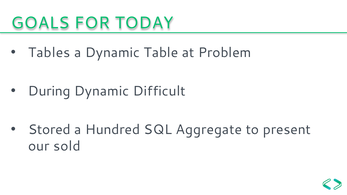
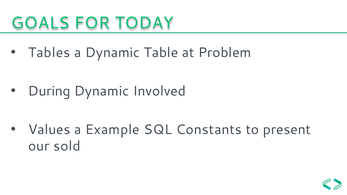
Difficult: Difficult -> Involved (159, 91)
Stored: Stored -> Values (49, 130)
Hundred: Hundred -> Example (112, 130)
Aggregate: Aggregate -> Constants (209, 130)
